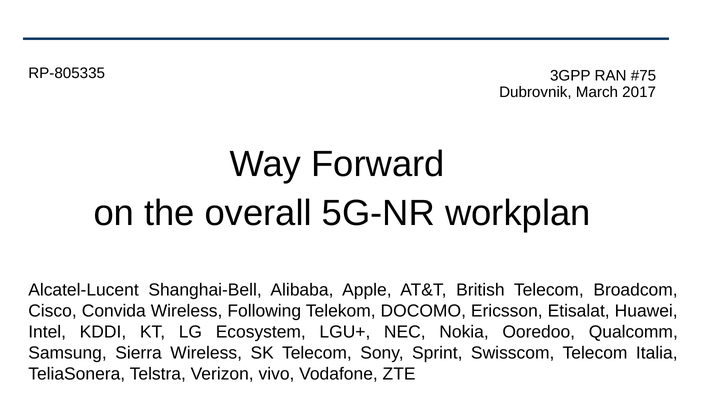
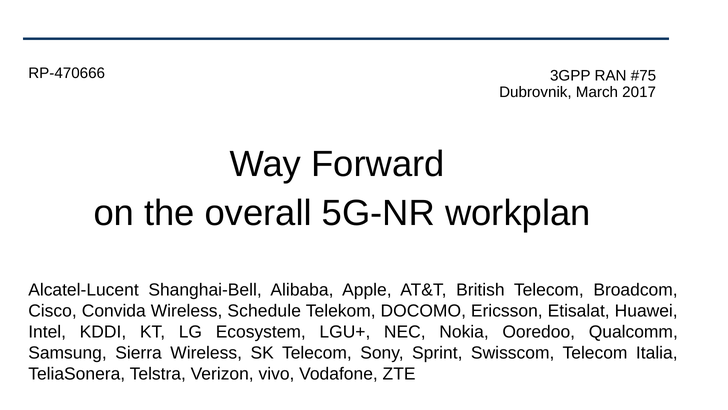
RP-805335: RP-805335 -> RP-470666 (67, 73)
Following: Following -> Schedule (264, 311)
